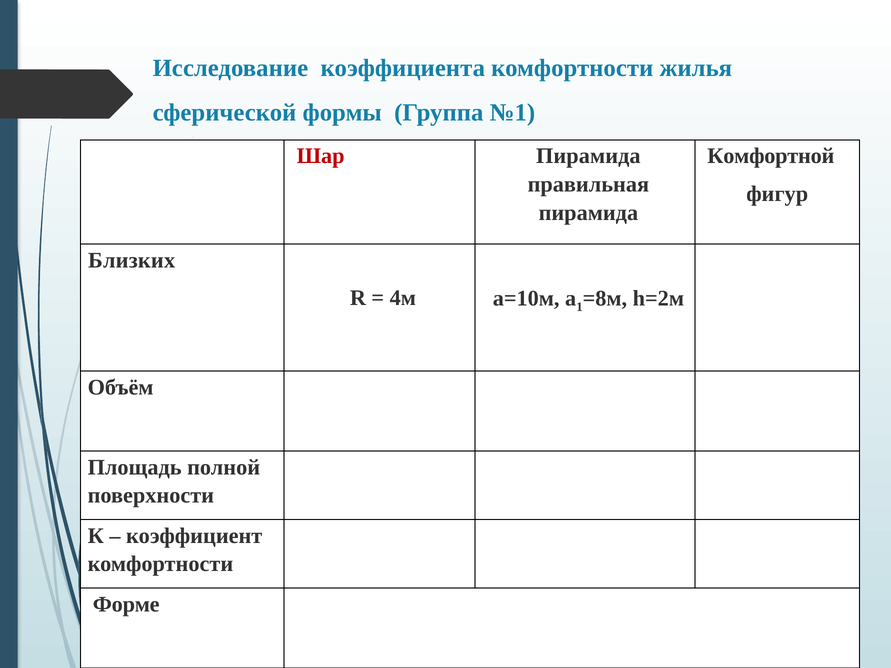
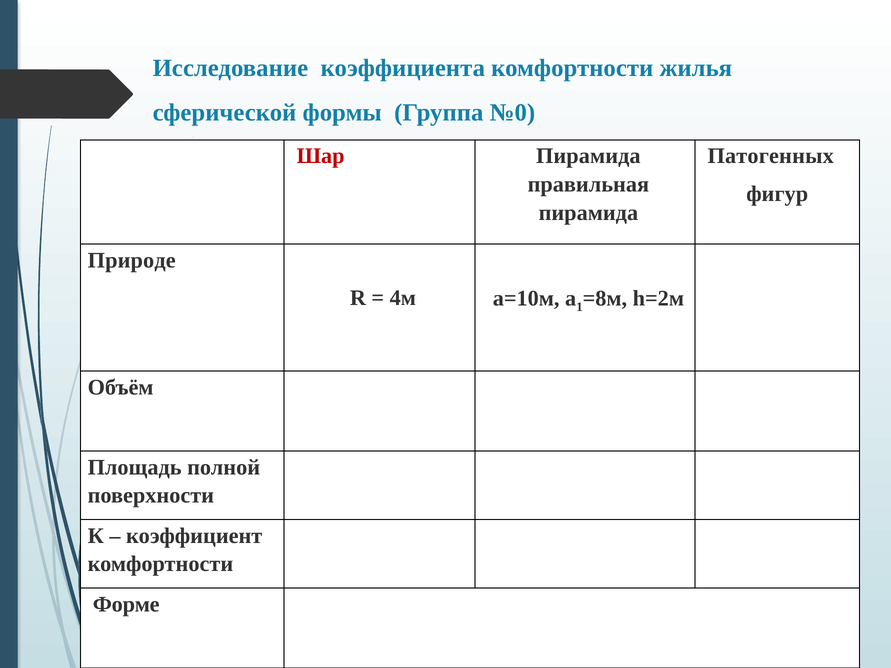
№1: №1 -> №0 (512, 113)
Комфортной: Комфортной -> Патогенных (771, 156)
Близких: Близких -> Природе (132, 260)
